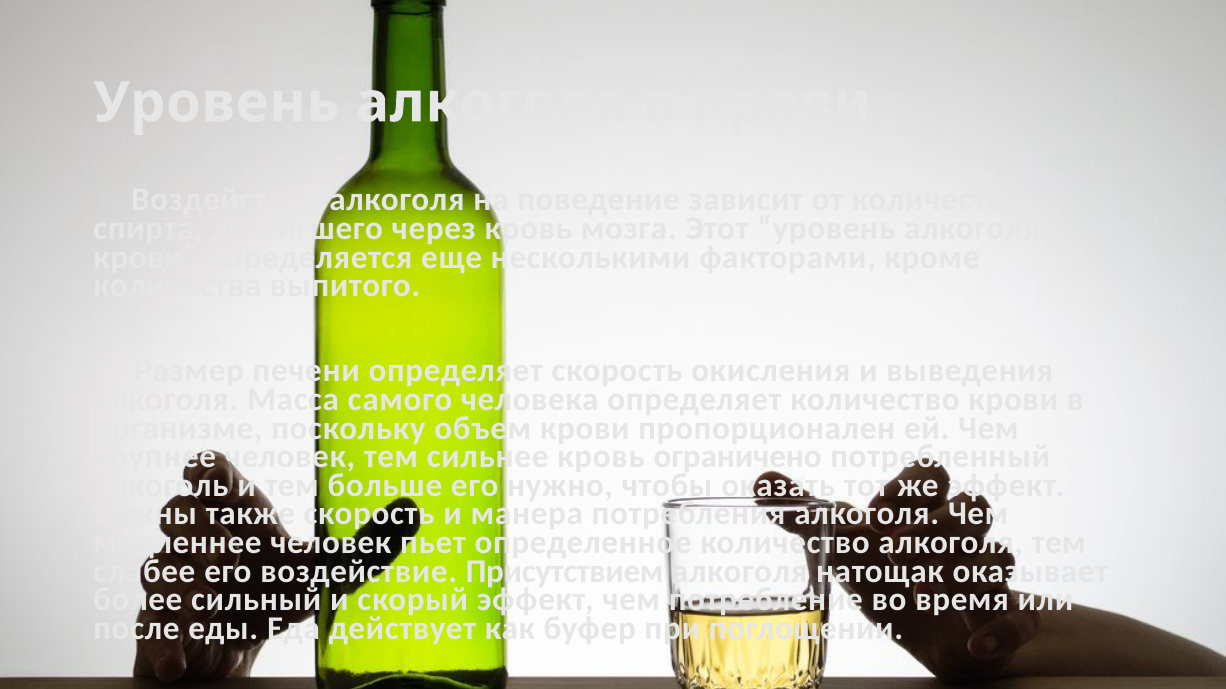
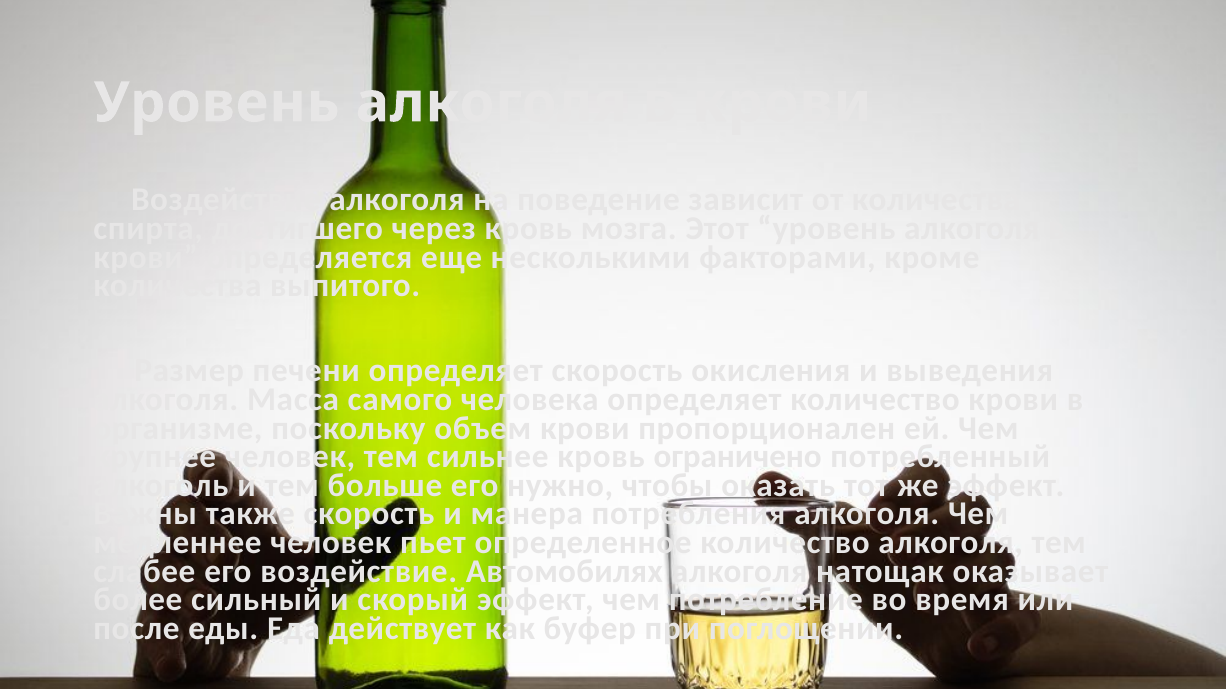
Присутствием: Присутствием -> Автомобилях (564, 572)
